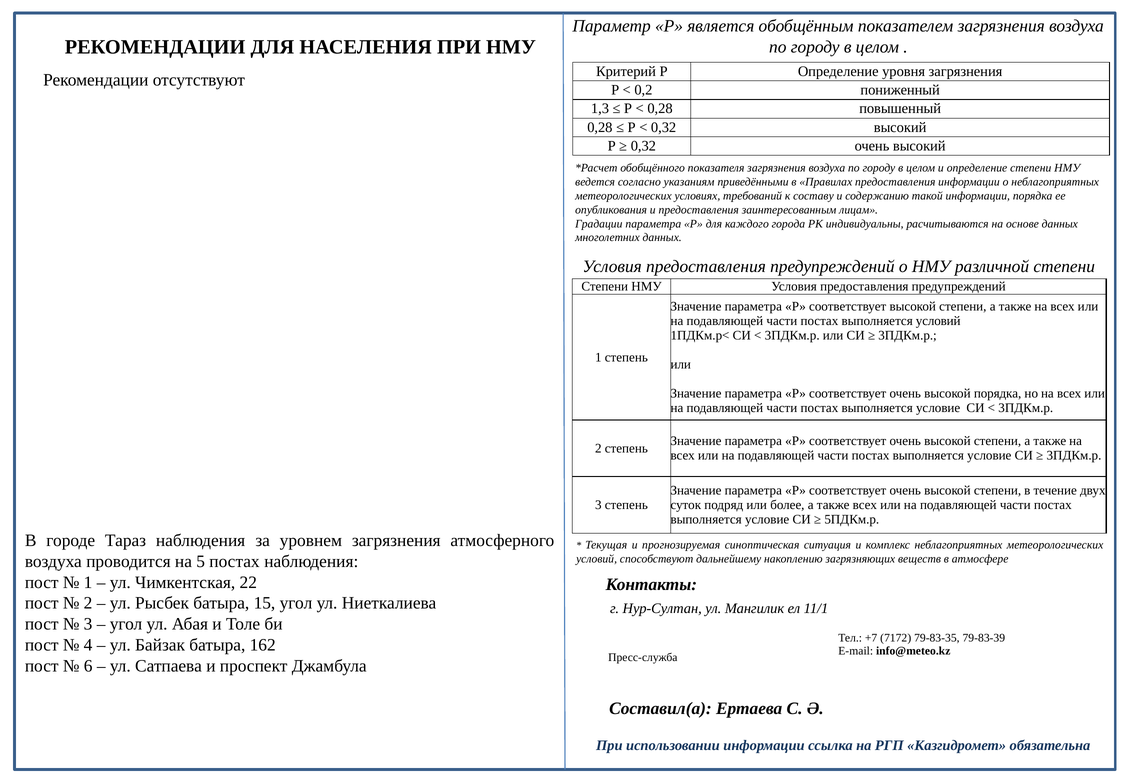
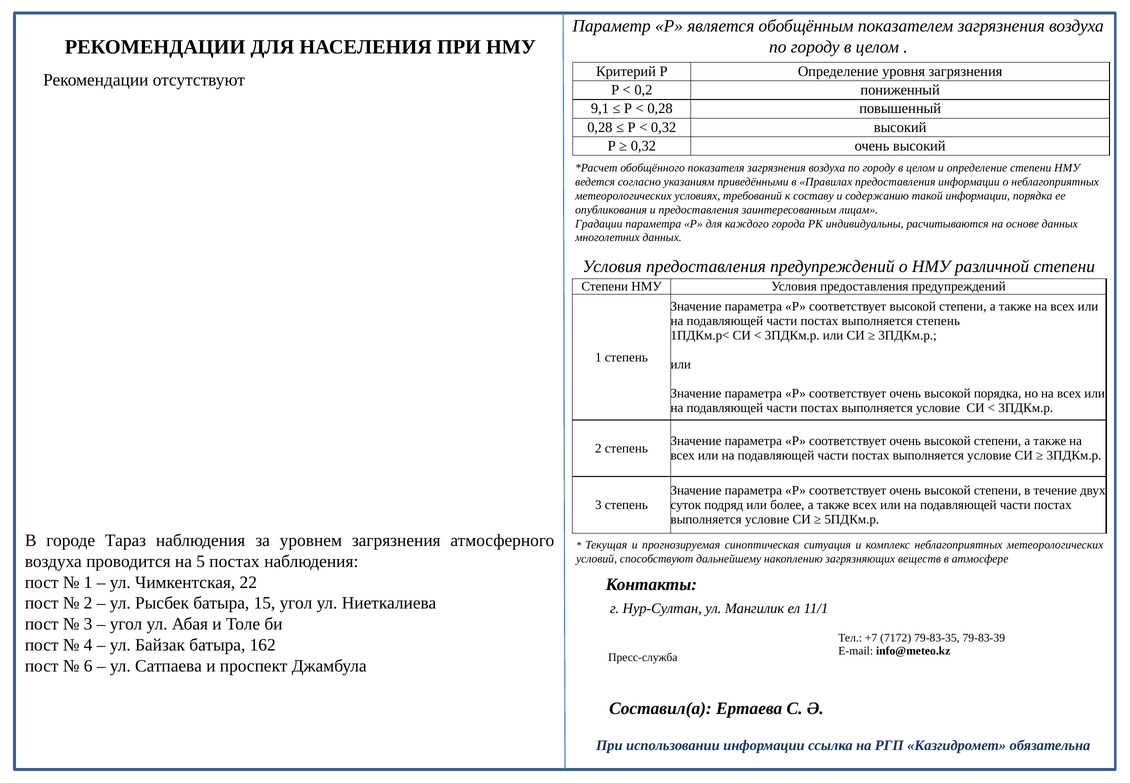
1,3: 1,3 -> 9,1 (600, 109)
выполняется условий: условий -> степень (938, 321)
